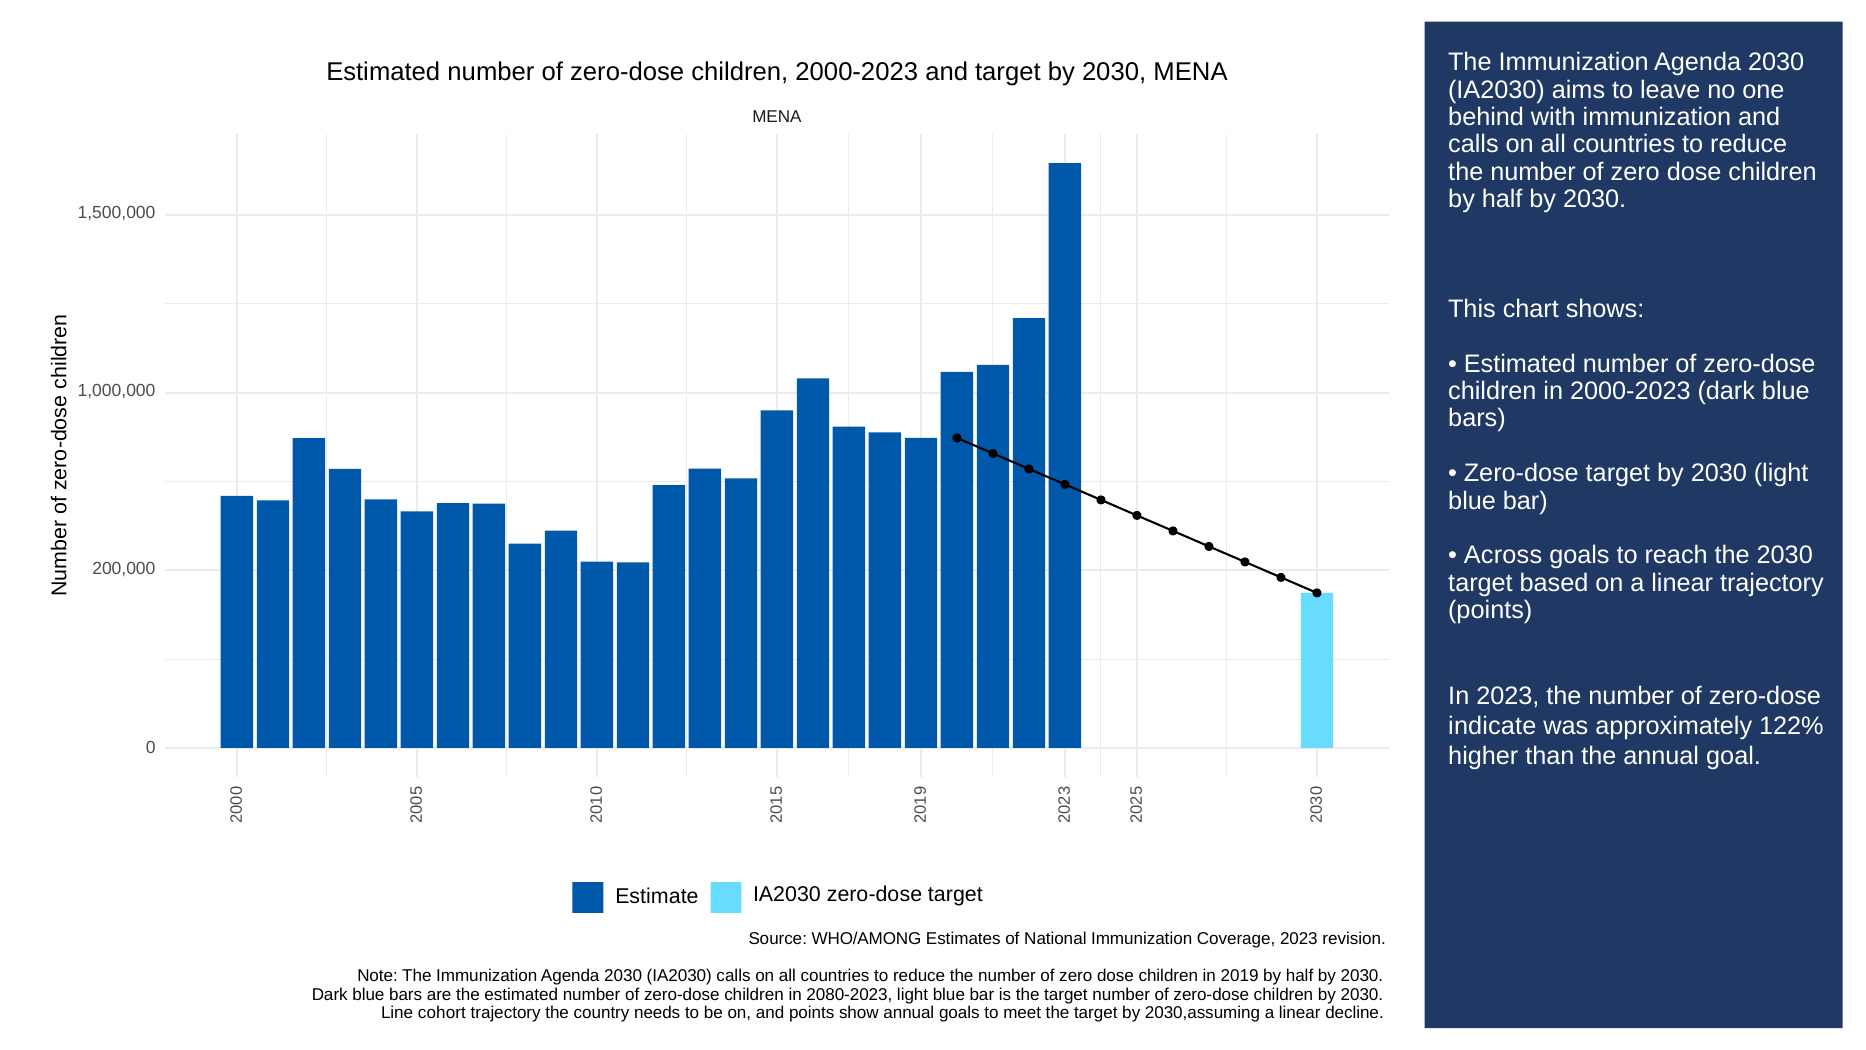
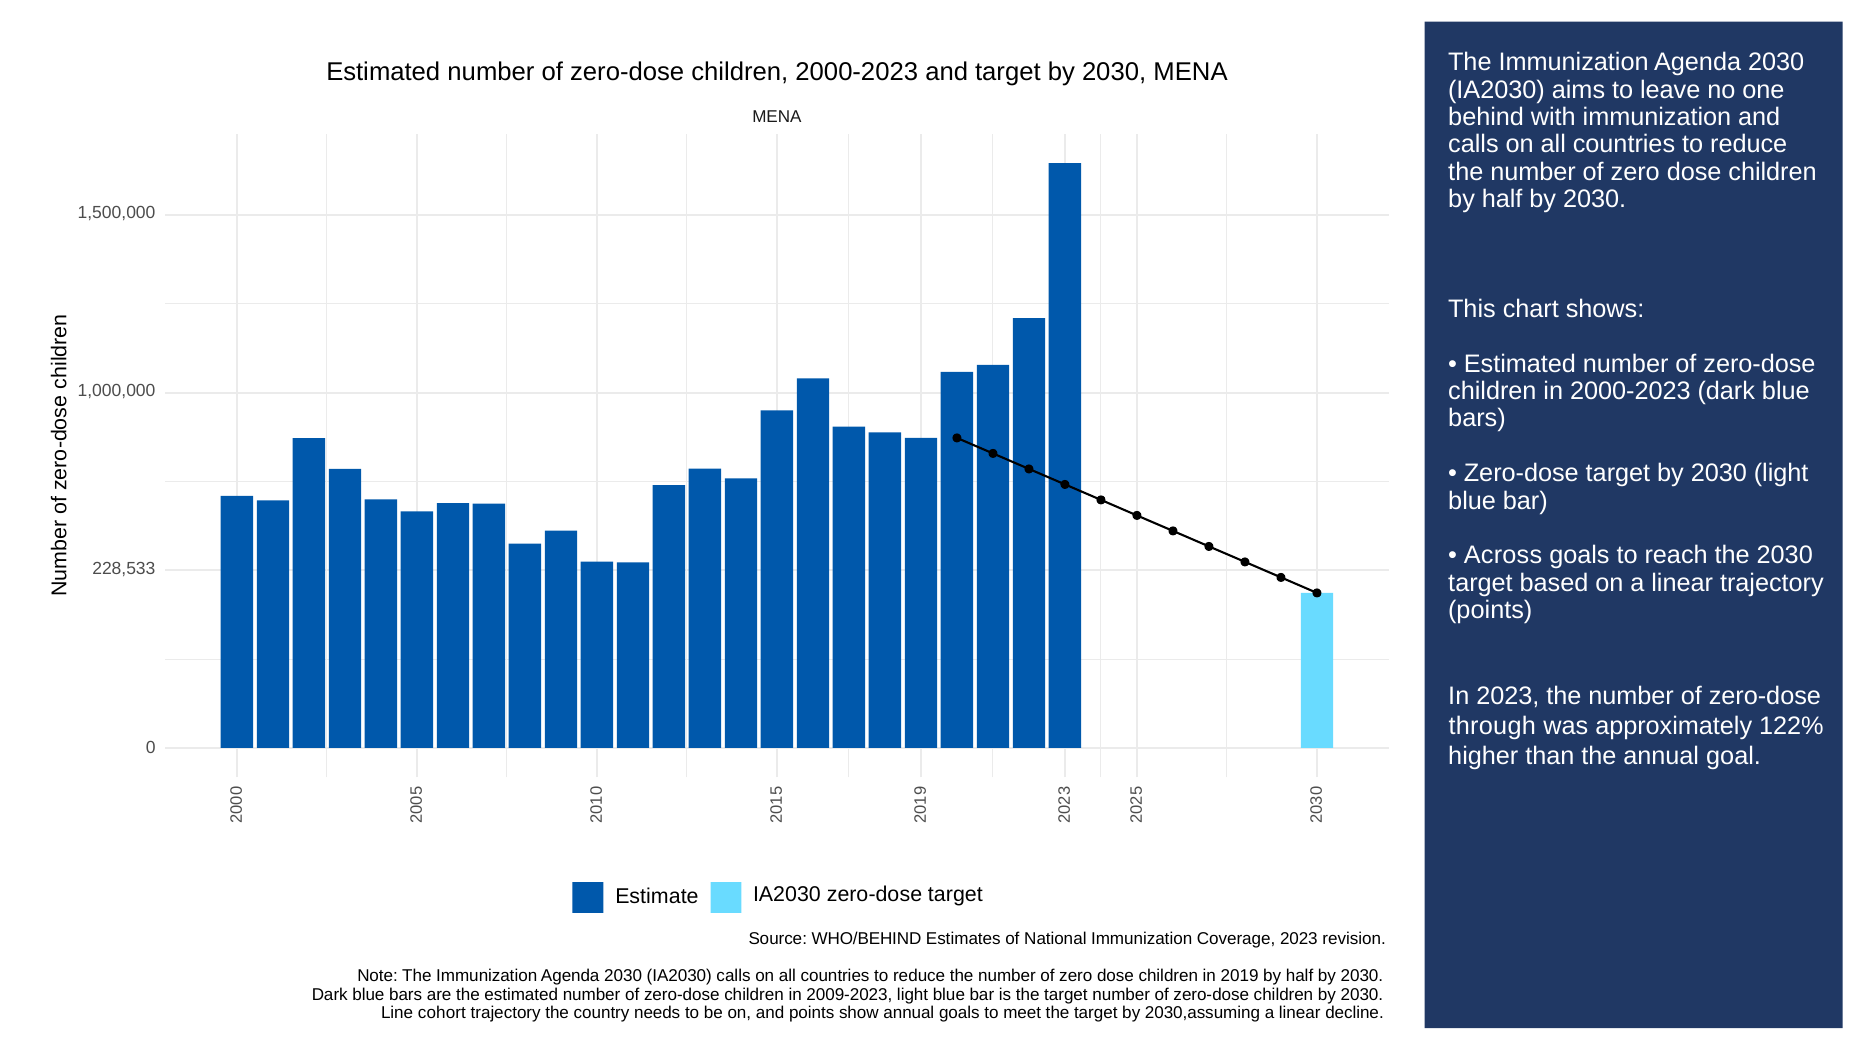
200,000: 200,000 -> 228,533 (124, 568)
indicate: indicate -> through (1492, 726)
WHO/AMONG: WHO/AMONG -> WHO/BEHIND (866, 939)
2080-2023: 2080-2023 -> 2009-2023 (849, 994)
